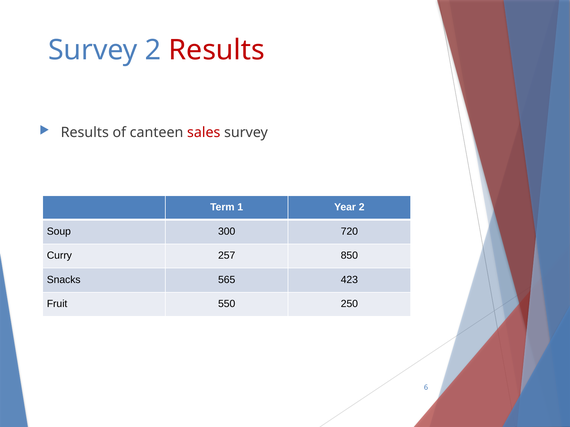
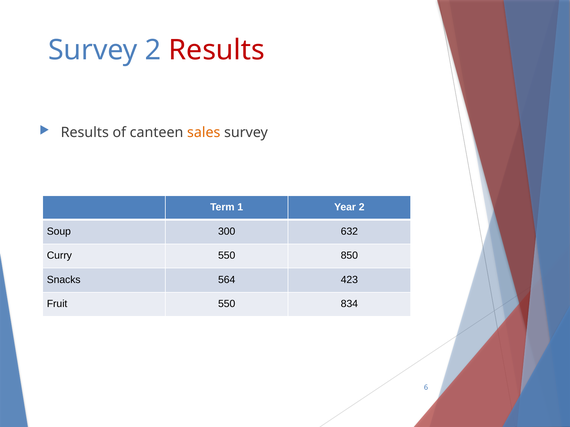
sales colour: red -> orange (204, 133)
720: 720 -> 632 (349, 232)
Curry 257: 257 -> 550 (227, 256)
565: 565 -> 564 (227, 280)
250: 250 -> 834 (349, 304)
